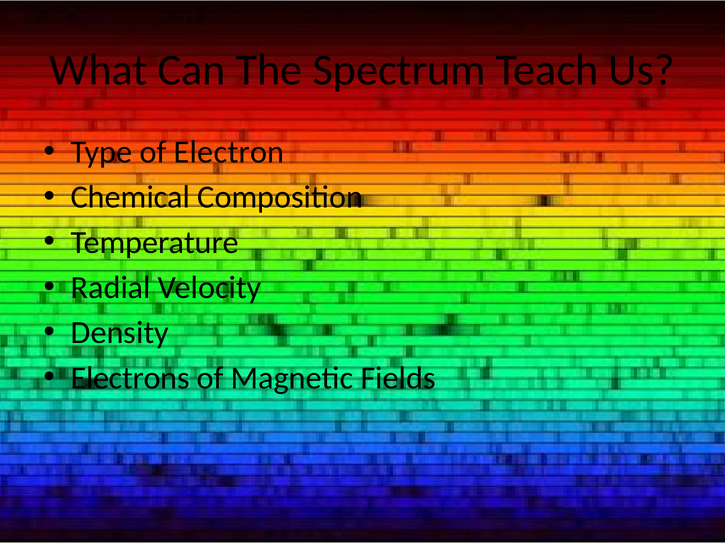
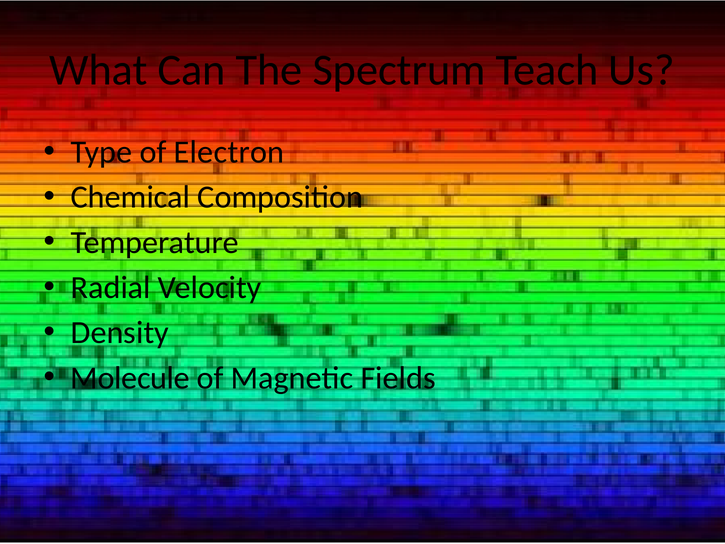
Electrons: Electrons -> Molecule (130, 378)
